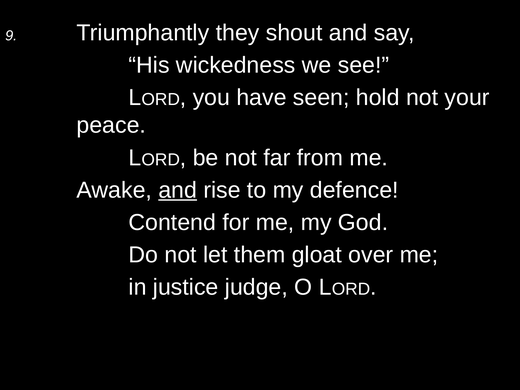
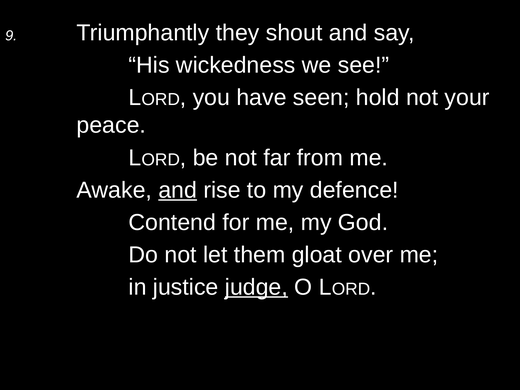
judge underline: none -> present (256, 287)
